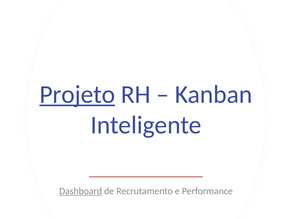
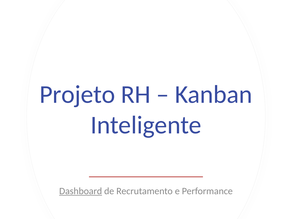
Projeto underline: present -> none (77, 94)
